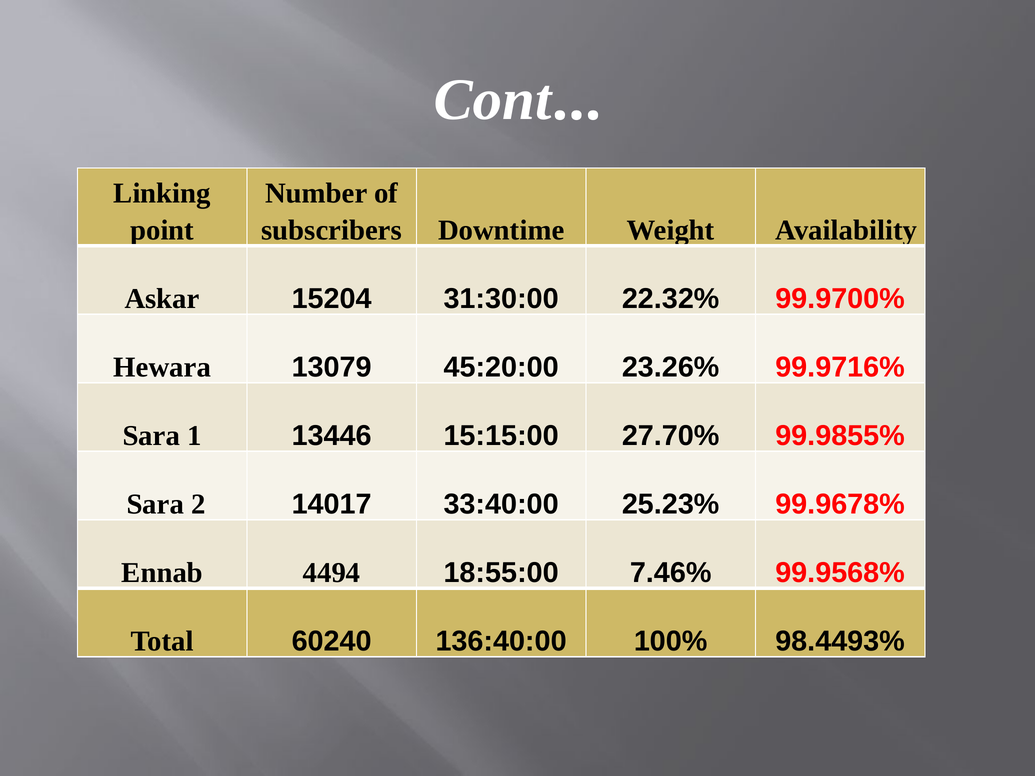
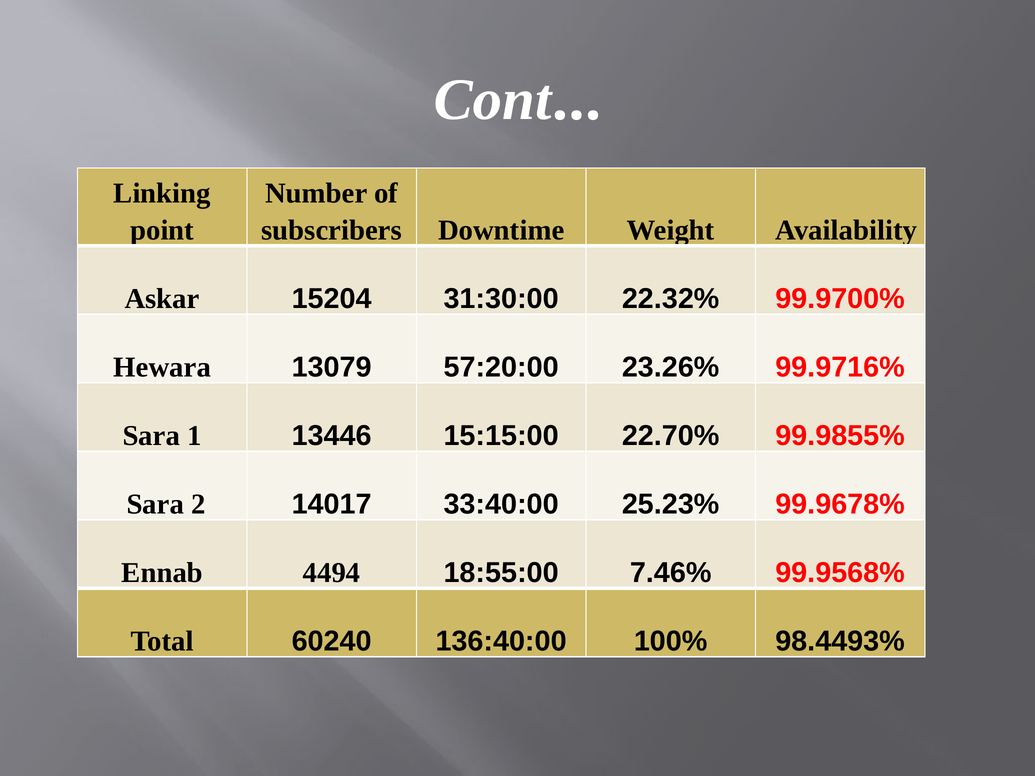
45:20:00: 45:20:00 -> 57:20:00 (501, 367)
27.70%: 27.70% -> 22.70% (671, 436)
